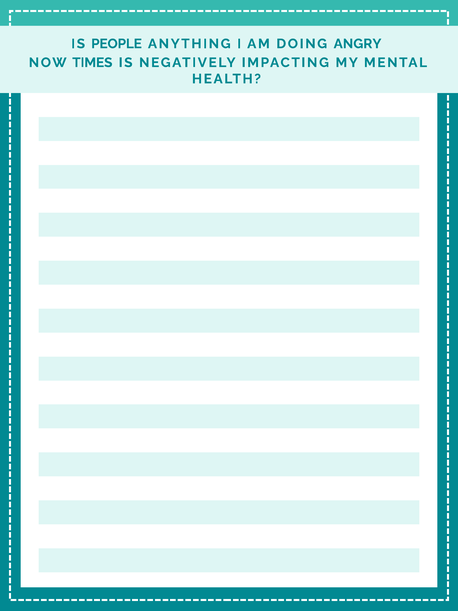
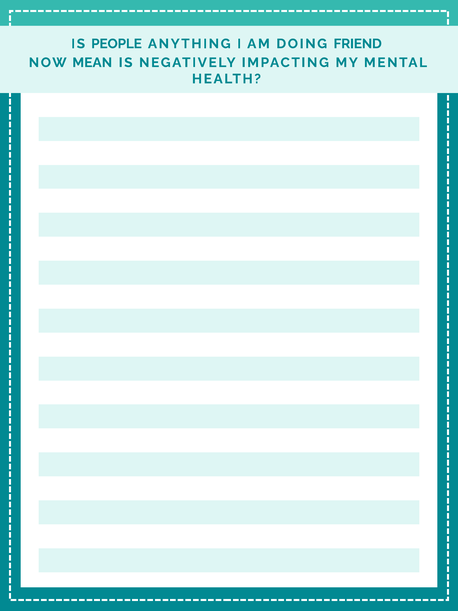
ANGRY: ANGRY -> FRIEND (358, 44)
TIMES: TIMES -> MEAN (92, 63)
